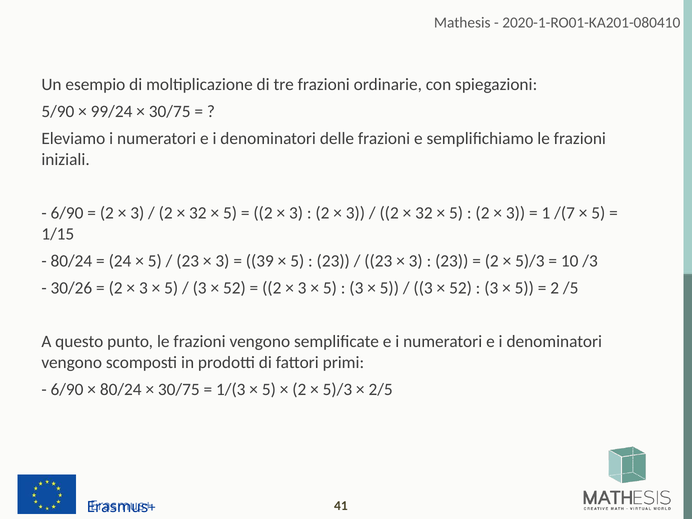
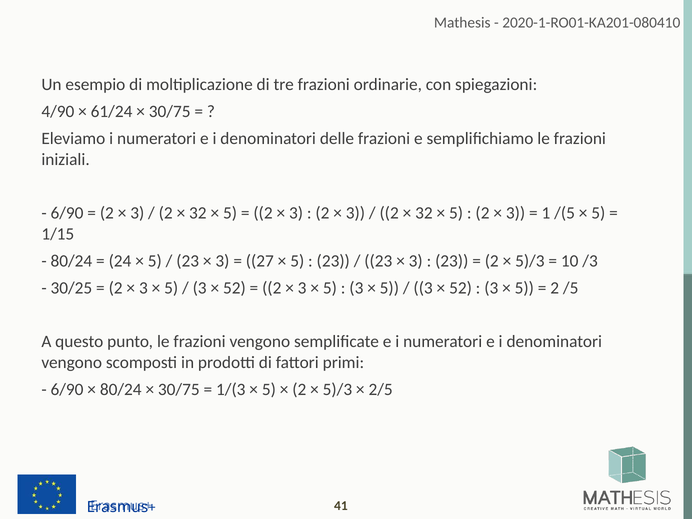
5/90: 5/90 -> 4/90 (58, 112)
99/24: 99/24 -> 61/24 (112, 112)
/(7: /(7 -> /(5 (565, 213)
39: 39 -> 27 (260, 261)
30/26: 30/26 -> 30/25 (71, 288)
